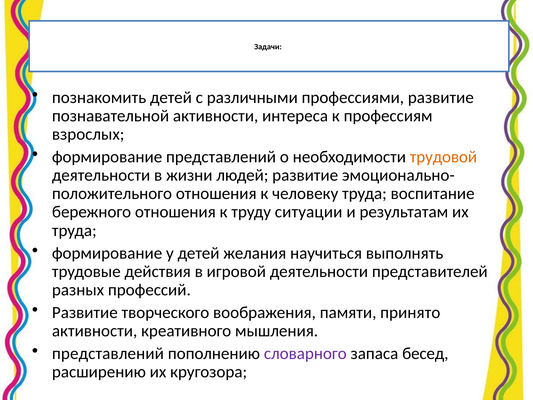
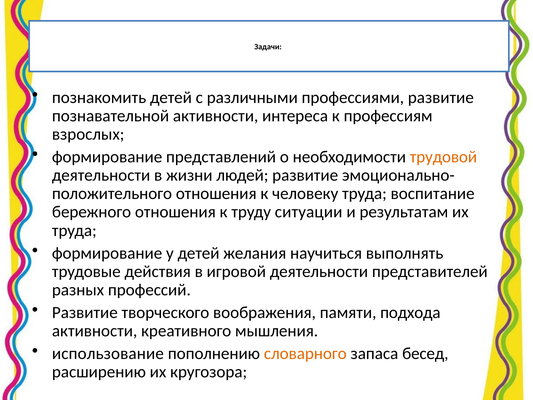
принято: принято -> подхода (410, 312)
представлений: представлений -> использование (108, 353)
словарного colour: purple -> orange (305, 353)
